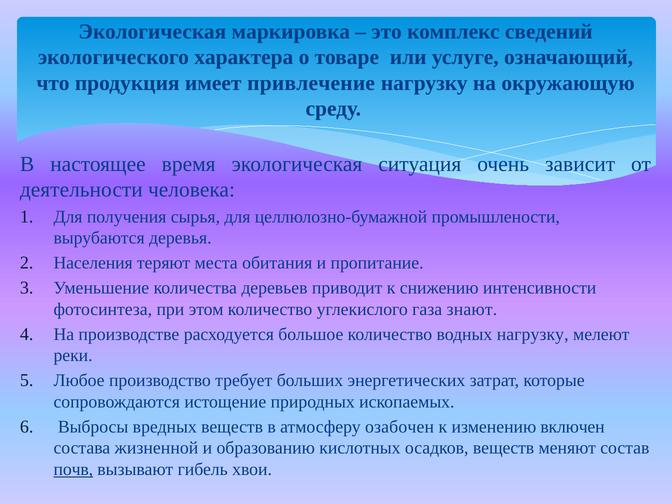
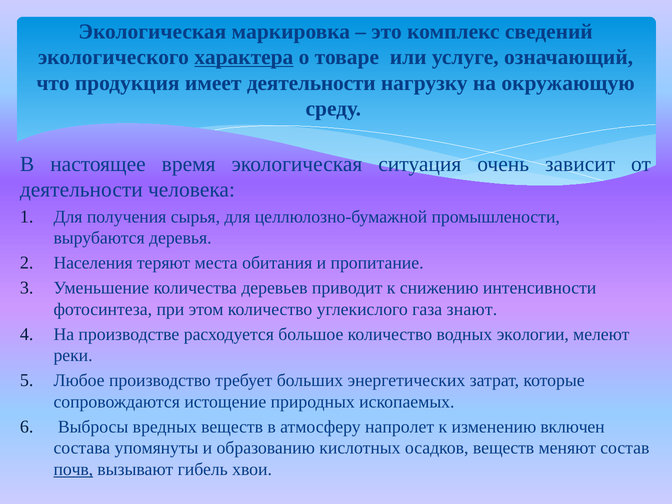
характера underline: none -> present (244, 57)
имеет привлечение: привлечение -> деятельности (311, 83)
водных нагрузку: нагрузку -> экологии (533, 334)
озабочен: озабочен -> напролет (400, 427)
жизненной: жизненной -> упомянуты (157, 448)
